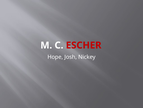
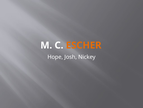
ESCHER colour: red -> orange (84, 45)
